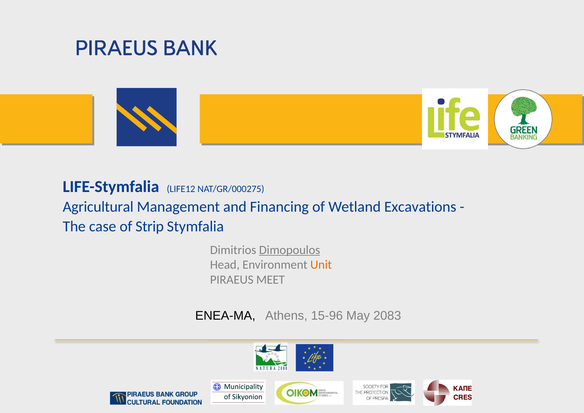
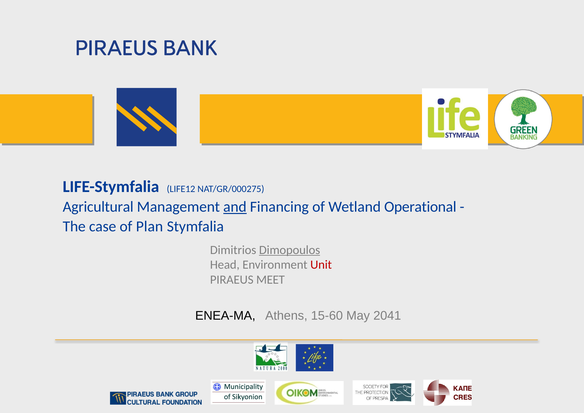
and underline: none -> present (235, 207)
Excavations: Excavations -> Operational (420, 207)
Strip: Strip -> Plan (149, 226)
Unit colour: orange -> red (321, 265)
15-96: 15-96 -> 15-60 (327, 316)
2083: 2083 -> 2041 (387, 316)
